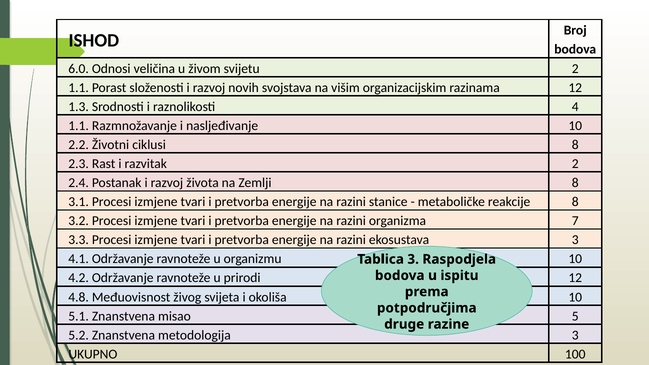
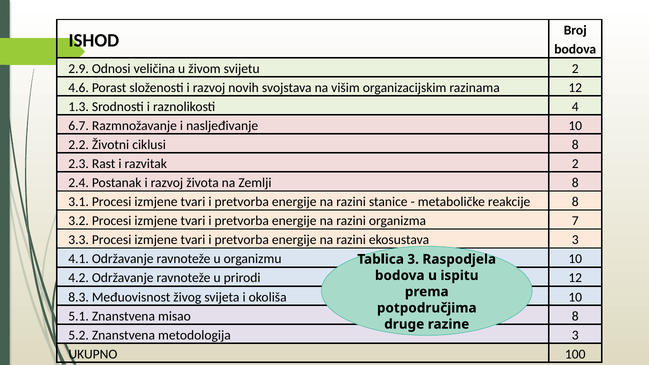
6.0: 6.0 -> 2.9 (79, 69)
1.1: 1.1 -> 4.6 (79, 88)
1.1: 1.1 -> 6.7 (79, 126)
4.8: 4.8 -> 8.3 (79, 297)
misao 5: 5 -> 8 (575, 316)
